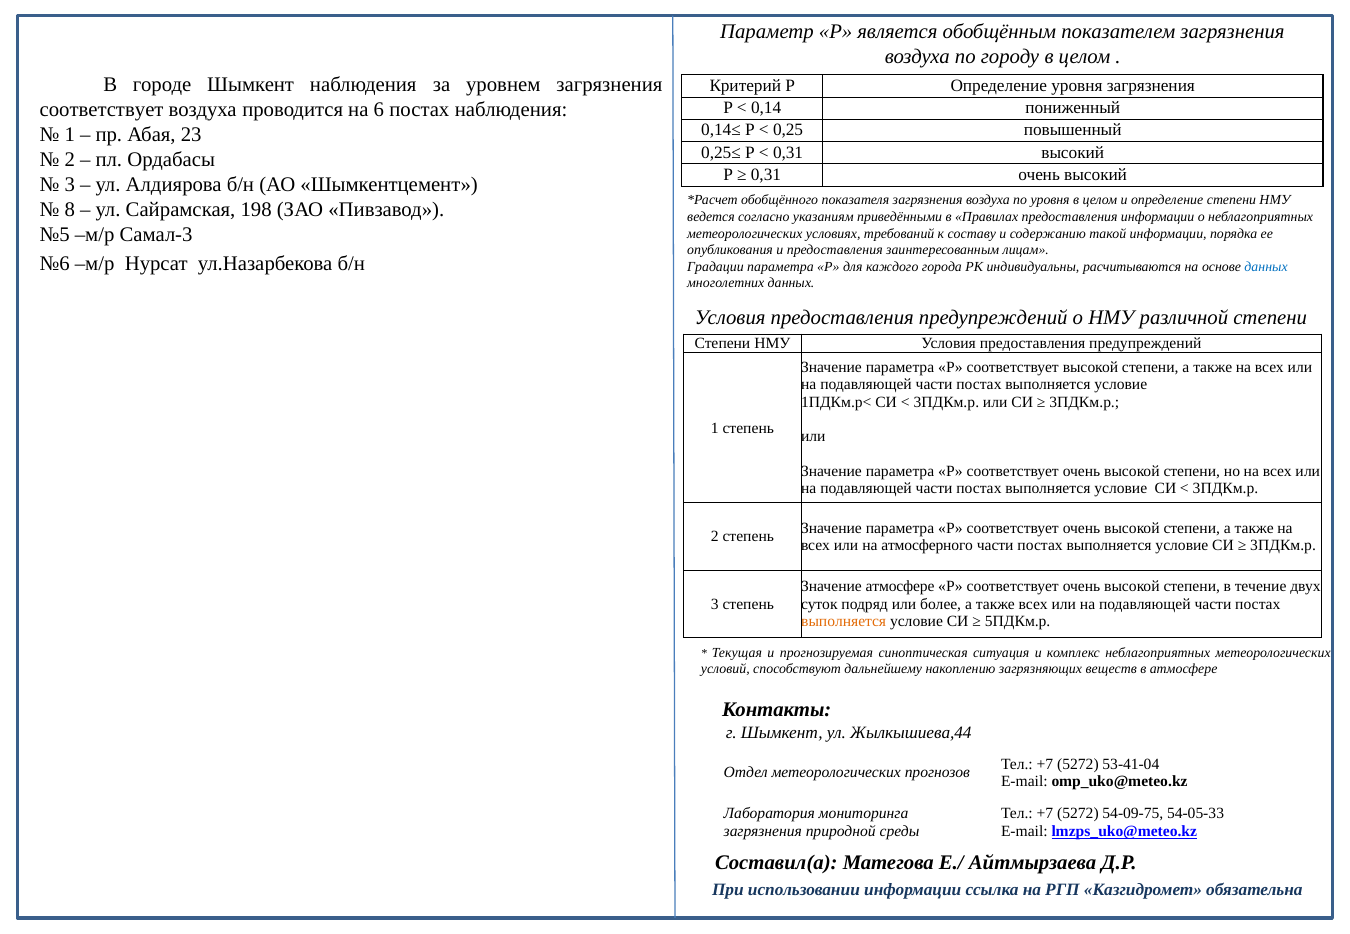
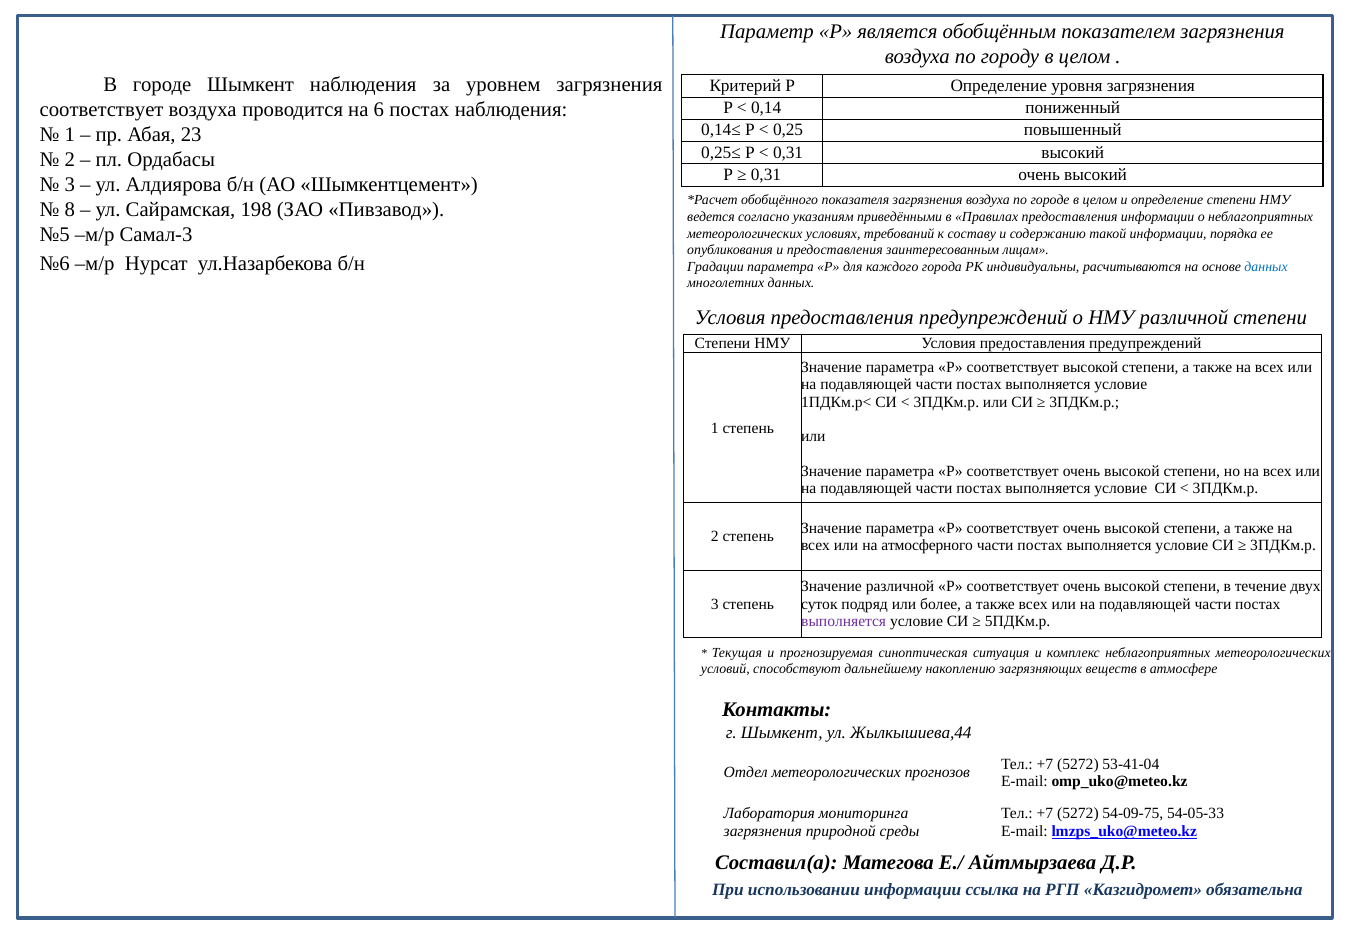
по уровня: уровня -> городе (1050, 200)
Значение атмосфере: атмосфере -> различной (900, 587)
выполняется colour: orange -> purple (844, 622)
